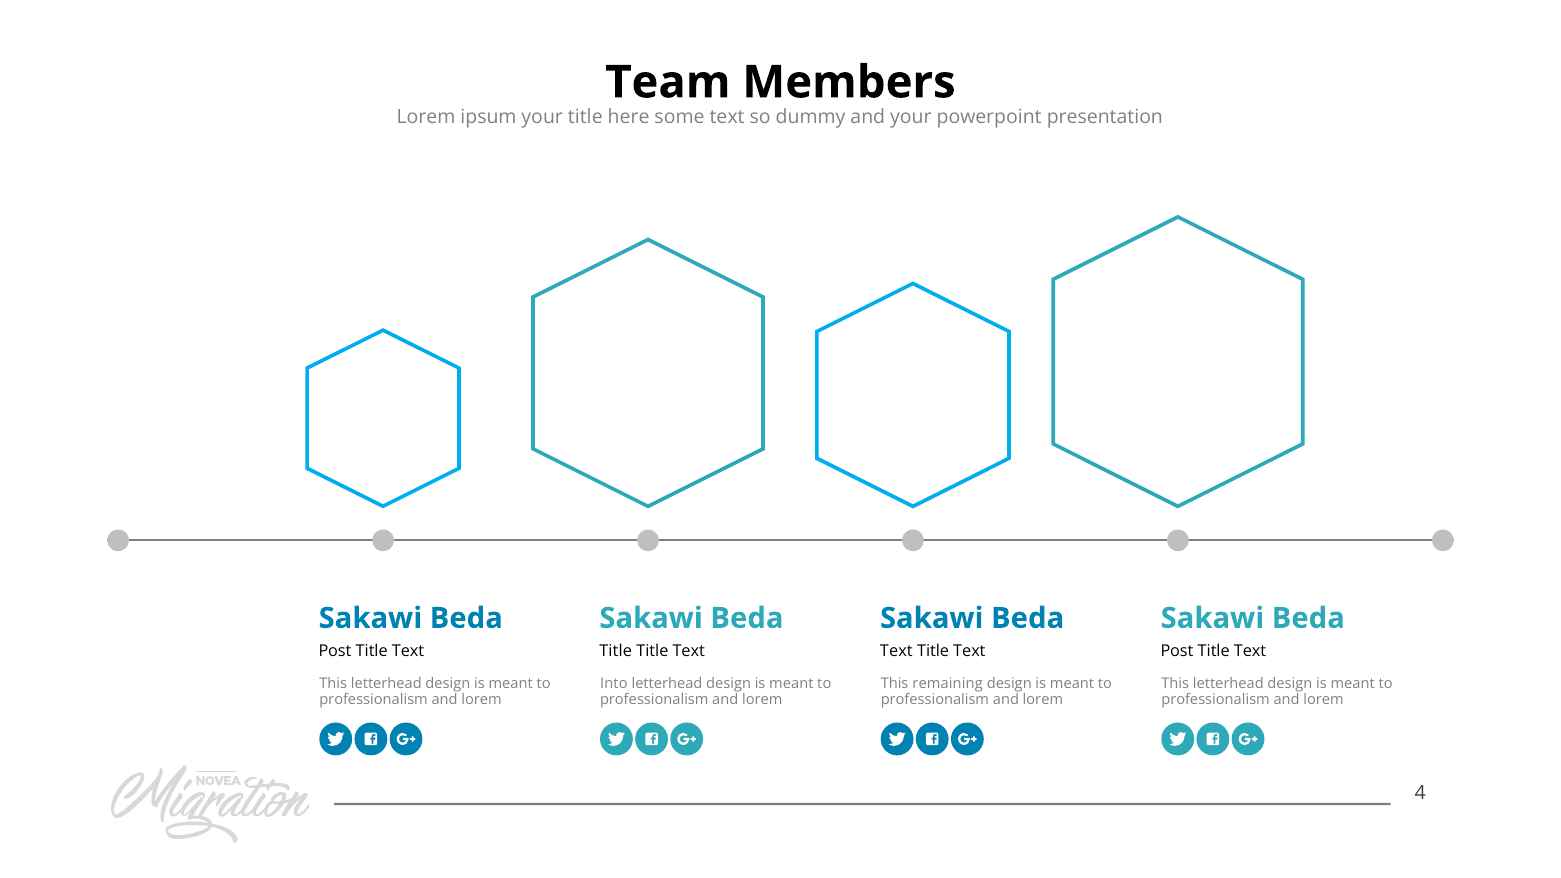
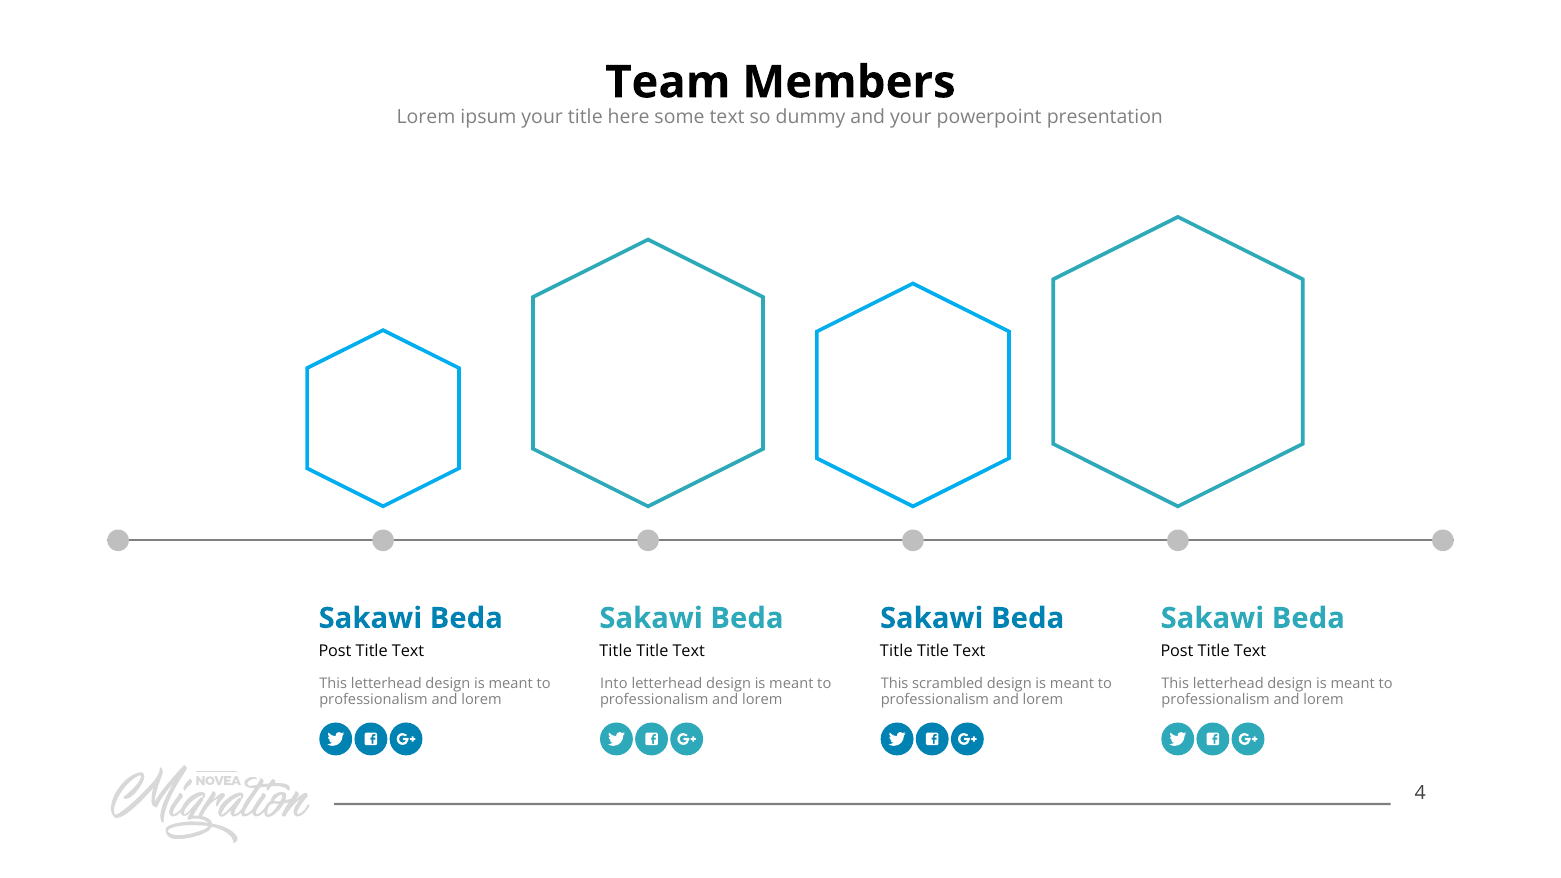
Text: Text -> Title (896, 651)
remaining: remaining -> scrambled (948, 684)
